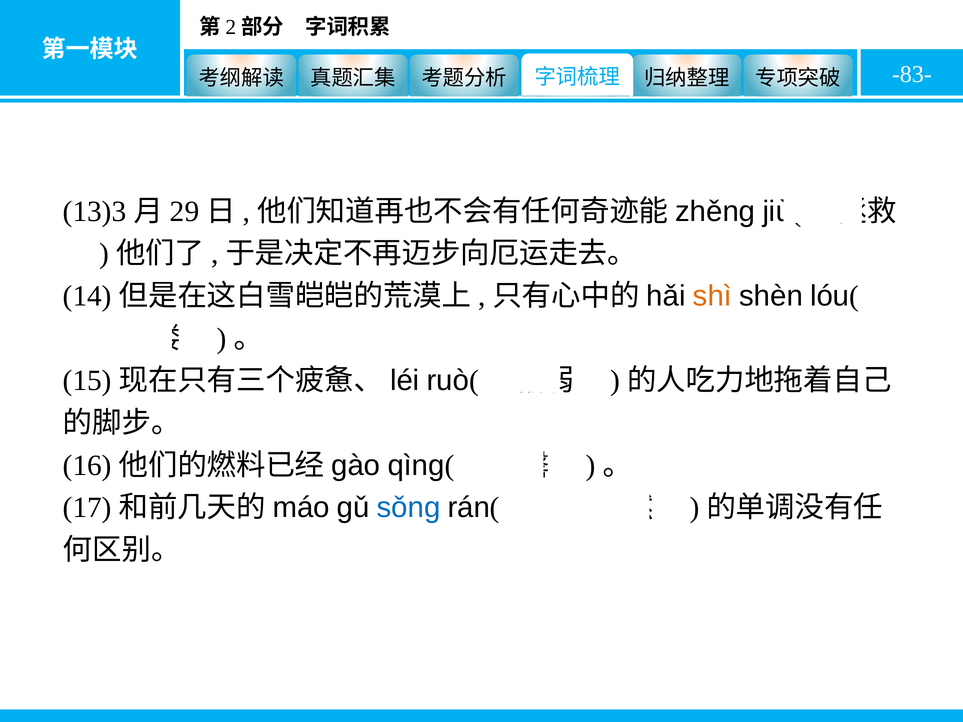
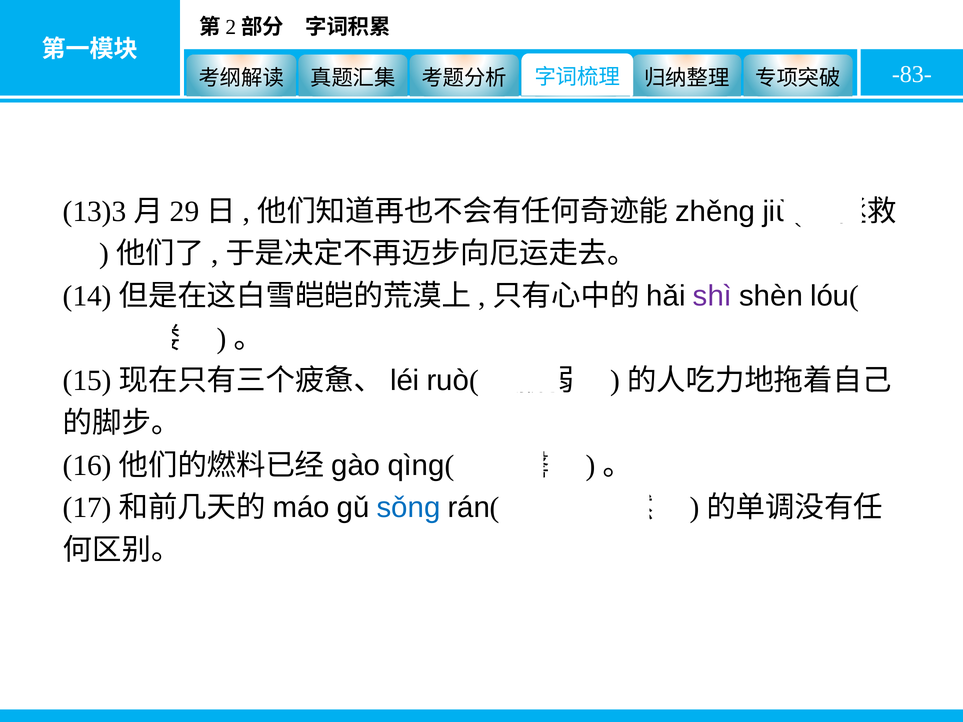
shì colour: orange -> purple (712, 296)
